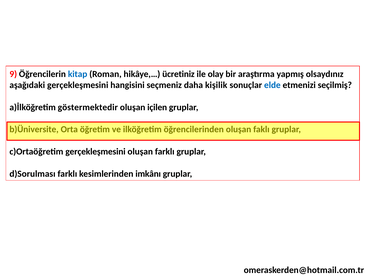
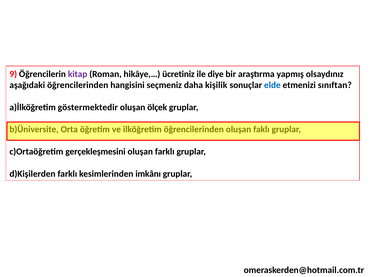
kitap colour: blue -> purple (78, 74)
olay: olay -> diye (216, 74)
aşağıdaki gerçekleşmesini: gerçekleşmesini -> öğrencilerinden (78, 85)
seçilmiş: seçilmiş -> sınıftan (335, 85)
içilen: içilen -> ölçek (157, 107)
d)Sorulması: d)Sorulması -> d)Kişilerden (32, 174)
